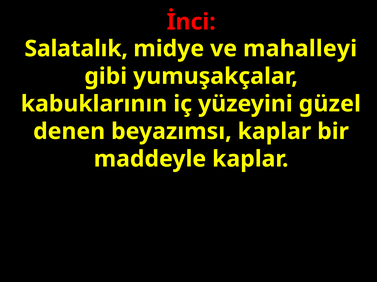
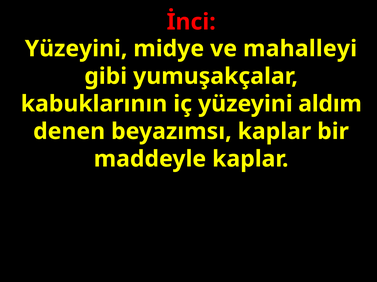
Salatalık: Salatalık -> Yüzeyini (76, 49)
güzel: güzel -> aldım (330, 104)
